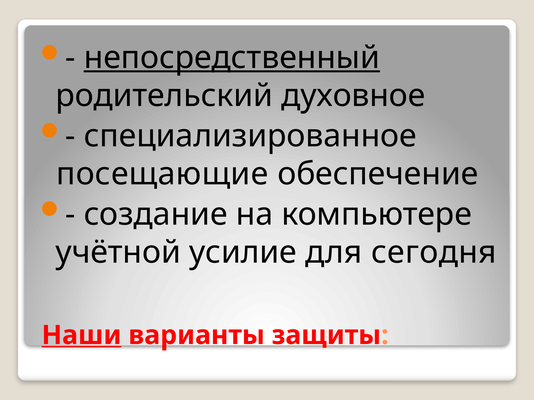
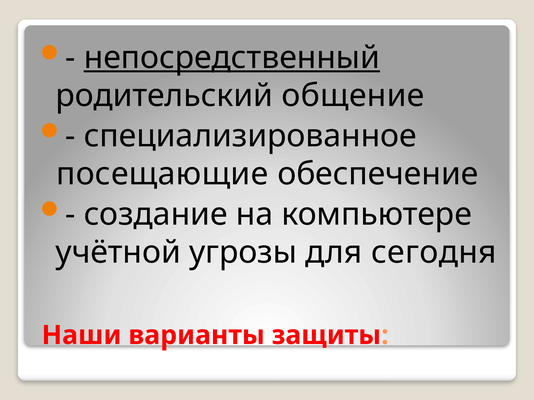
духовное: духовное -> общение (353, 96)
усилие: усилие -> угрозы (243, 253)
Наши underline: present -> none (81, 336)
